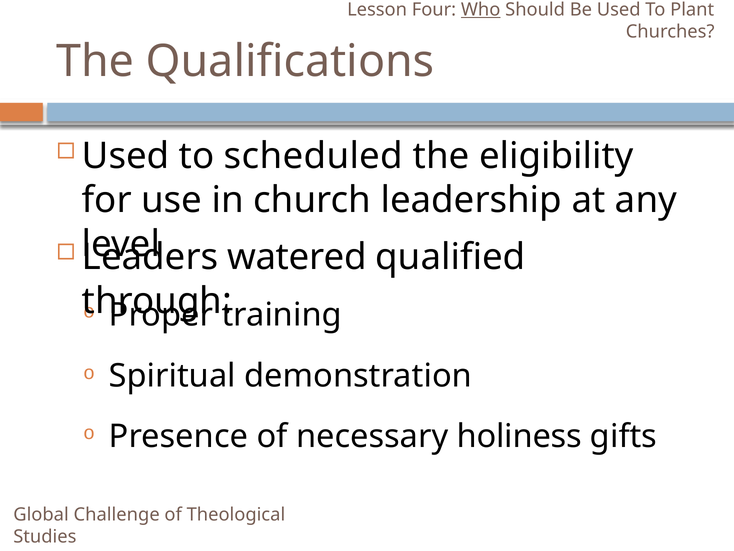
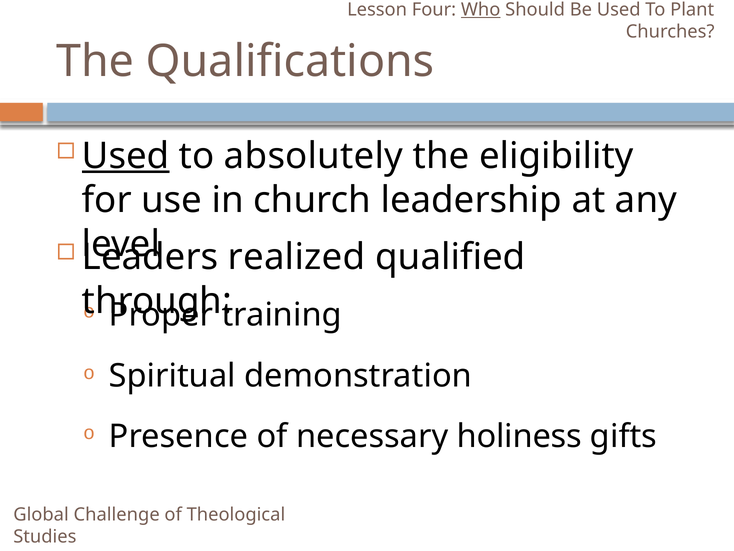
Used underline: none -> present (126, 156)
scheduled: scheduled -> absolutely (314, 156)
watered: watered -> realized (297, 257)
